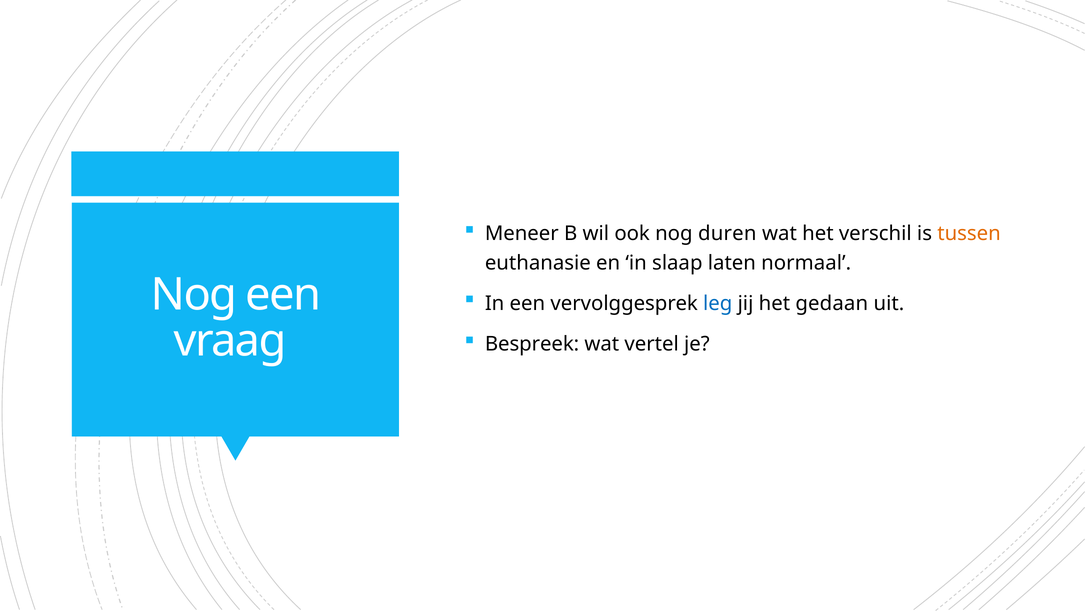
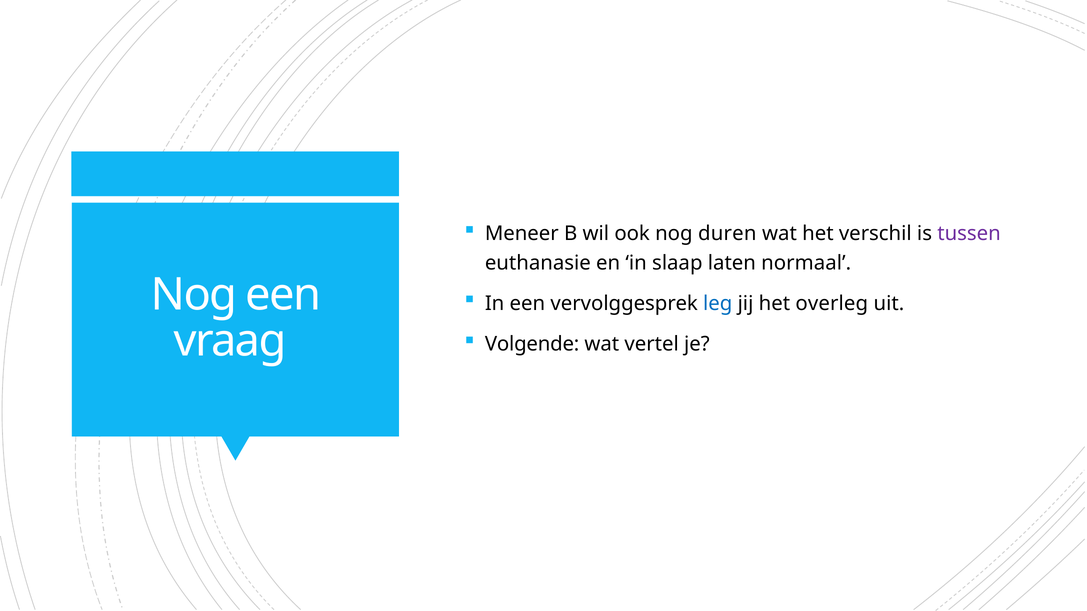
tussen colour: orange -> purple (969, 234)
gedaan: gedaan -> overleg (832, 304)
Bespreek: Bespreek -> Volgende (532, 344)
